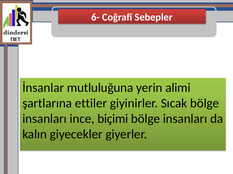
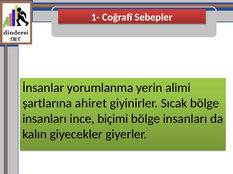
6-: 6- -> 1- (96, 17)
mutluluğuna: mutluluğuna -> yorumlanma (100, 88)
ettiler: ettiler -> ahiret (91, 104)
